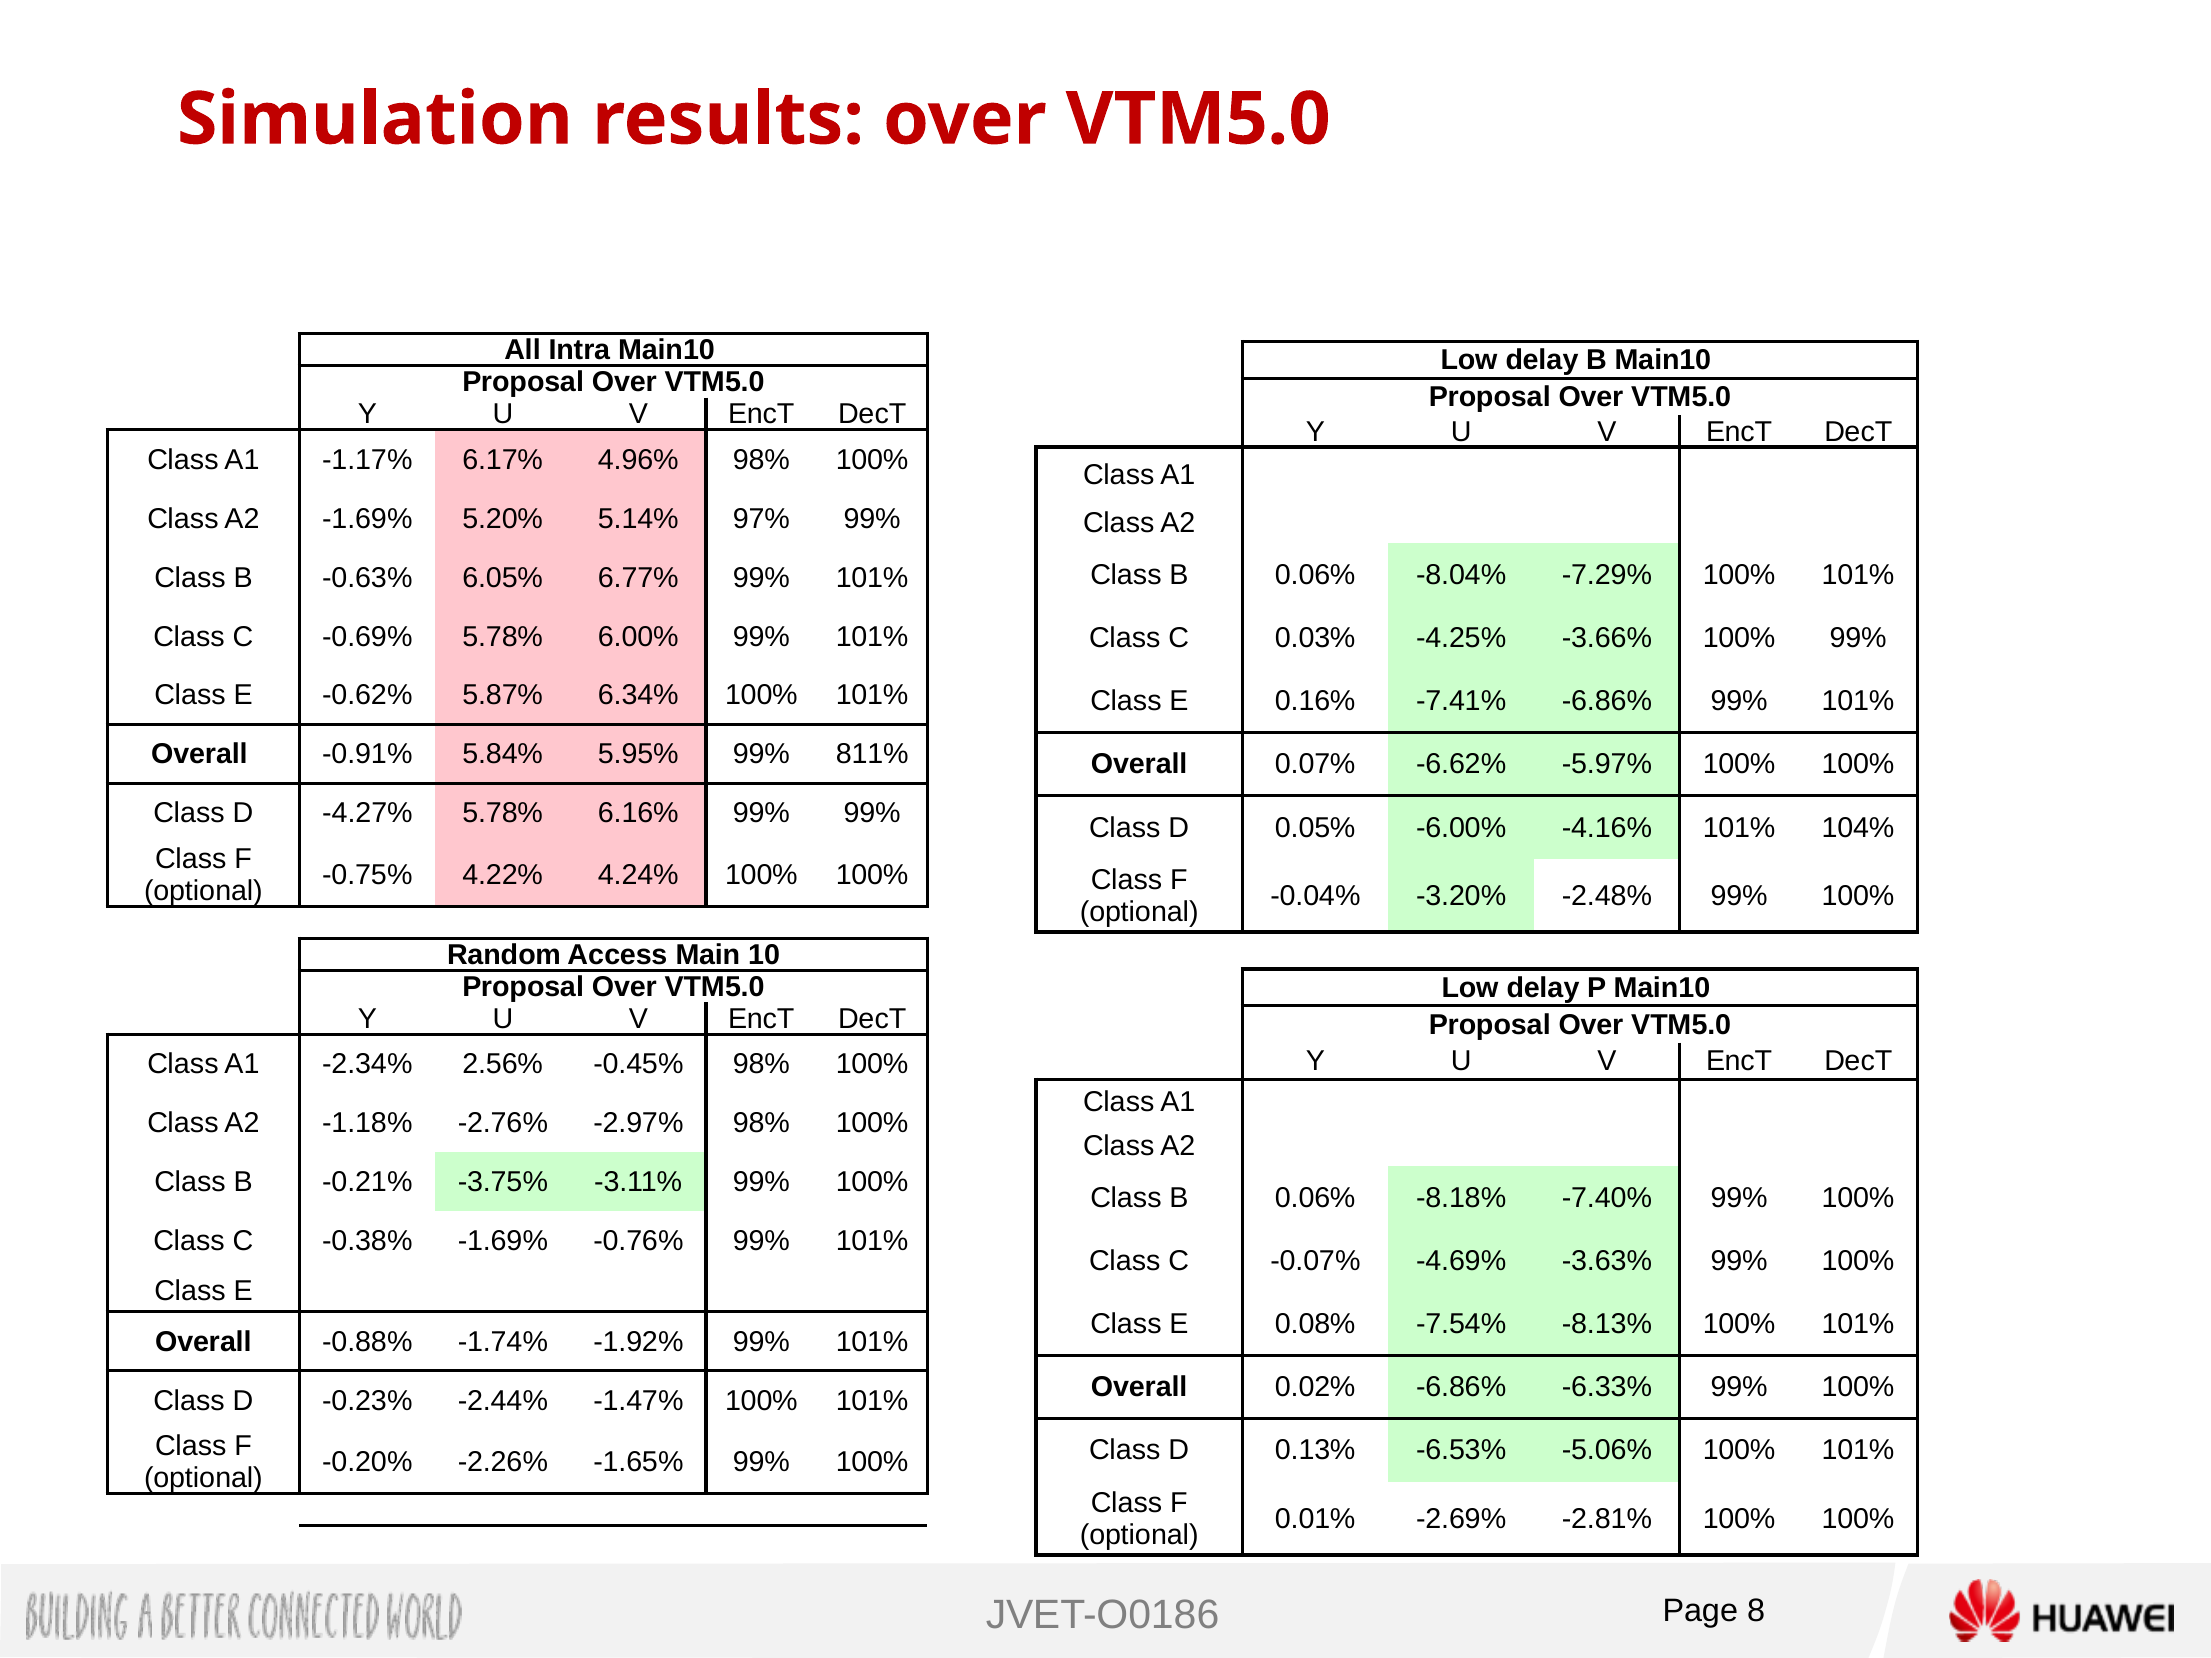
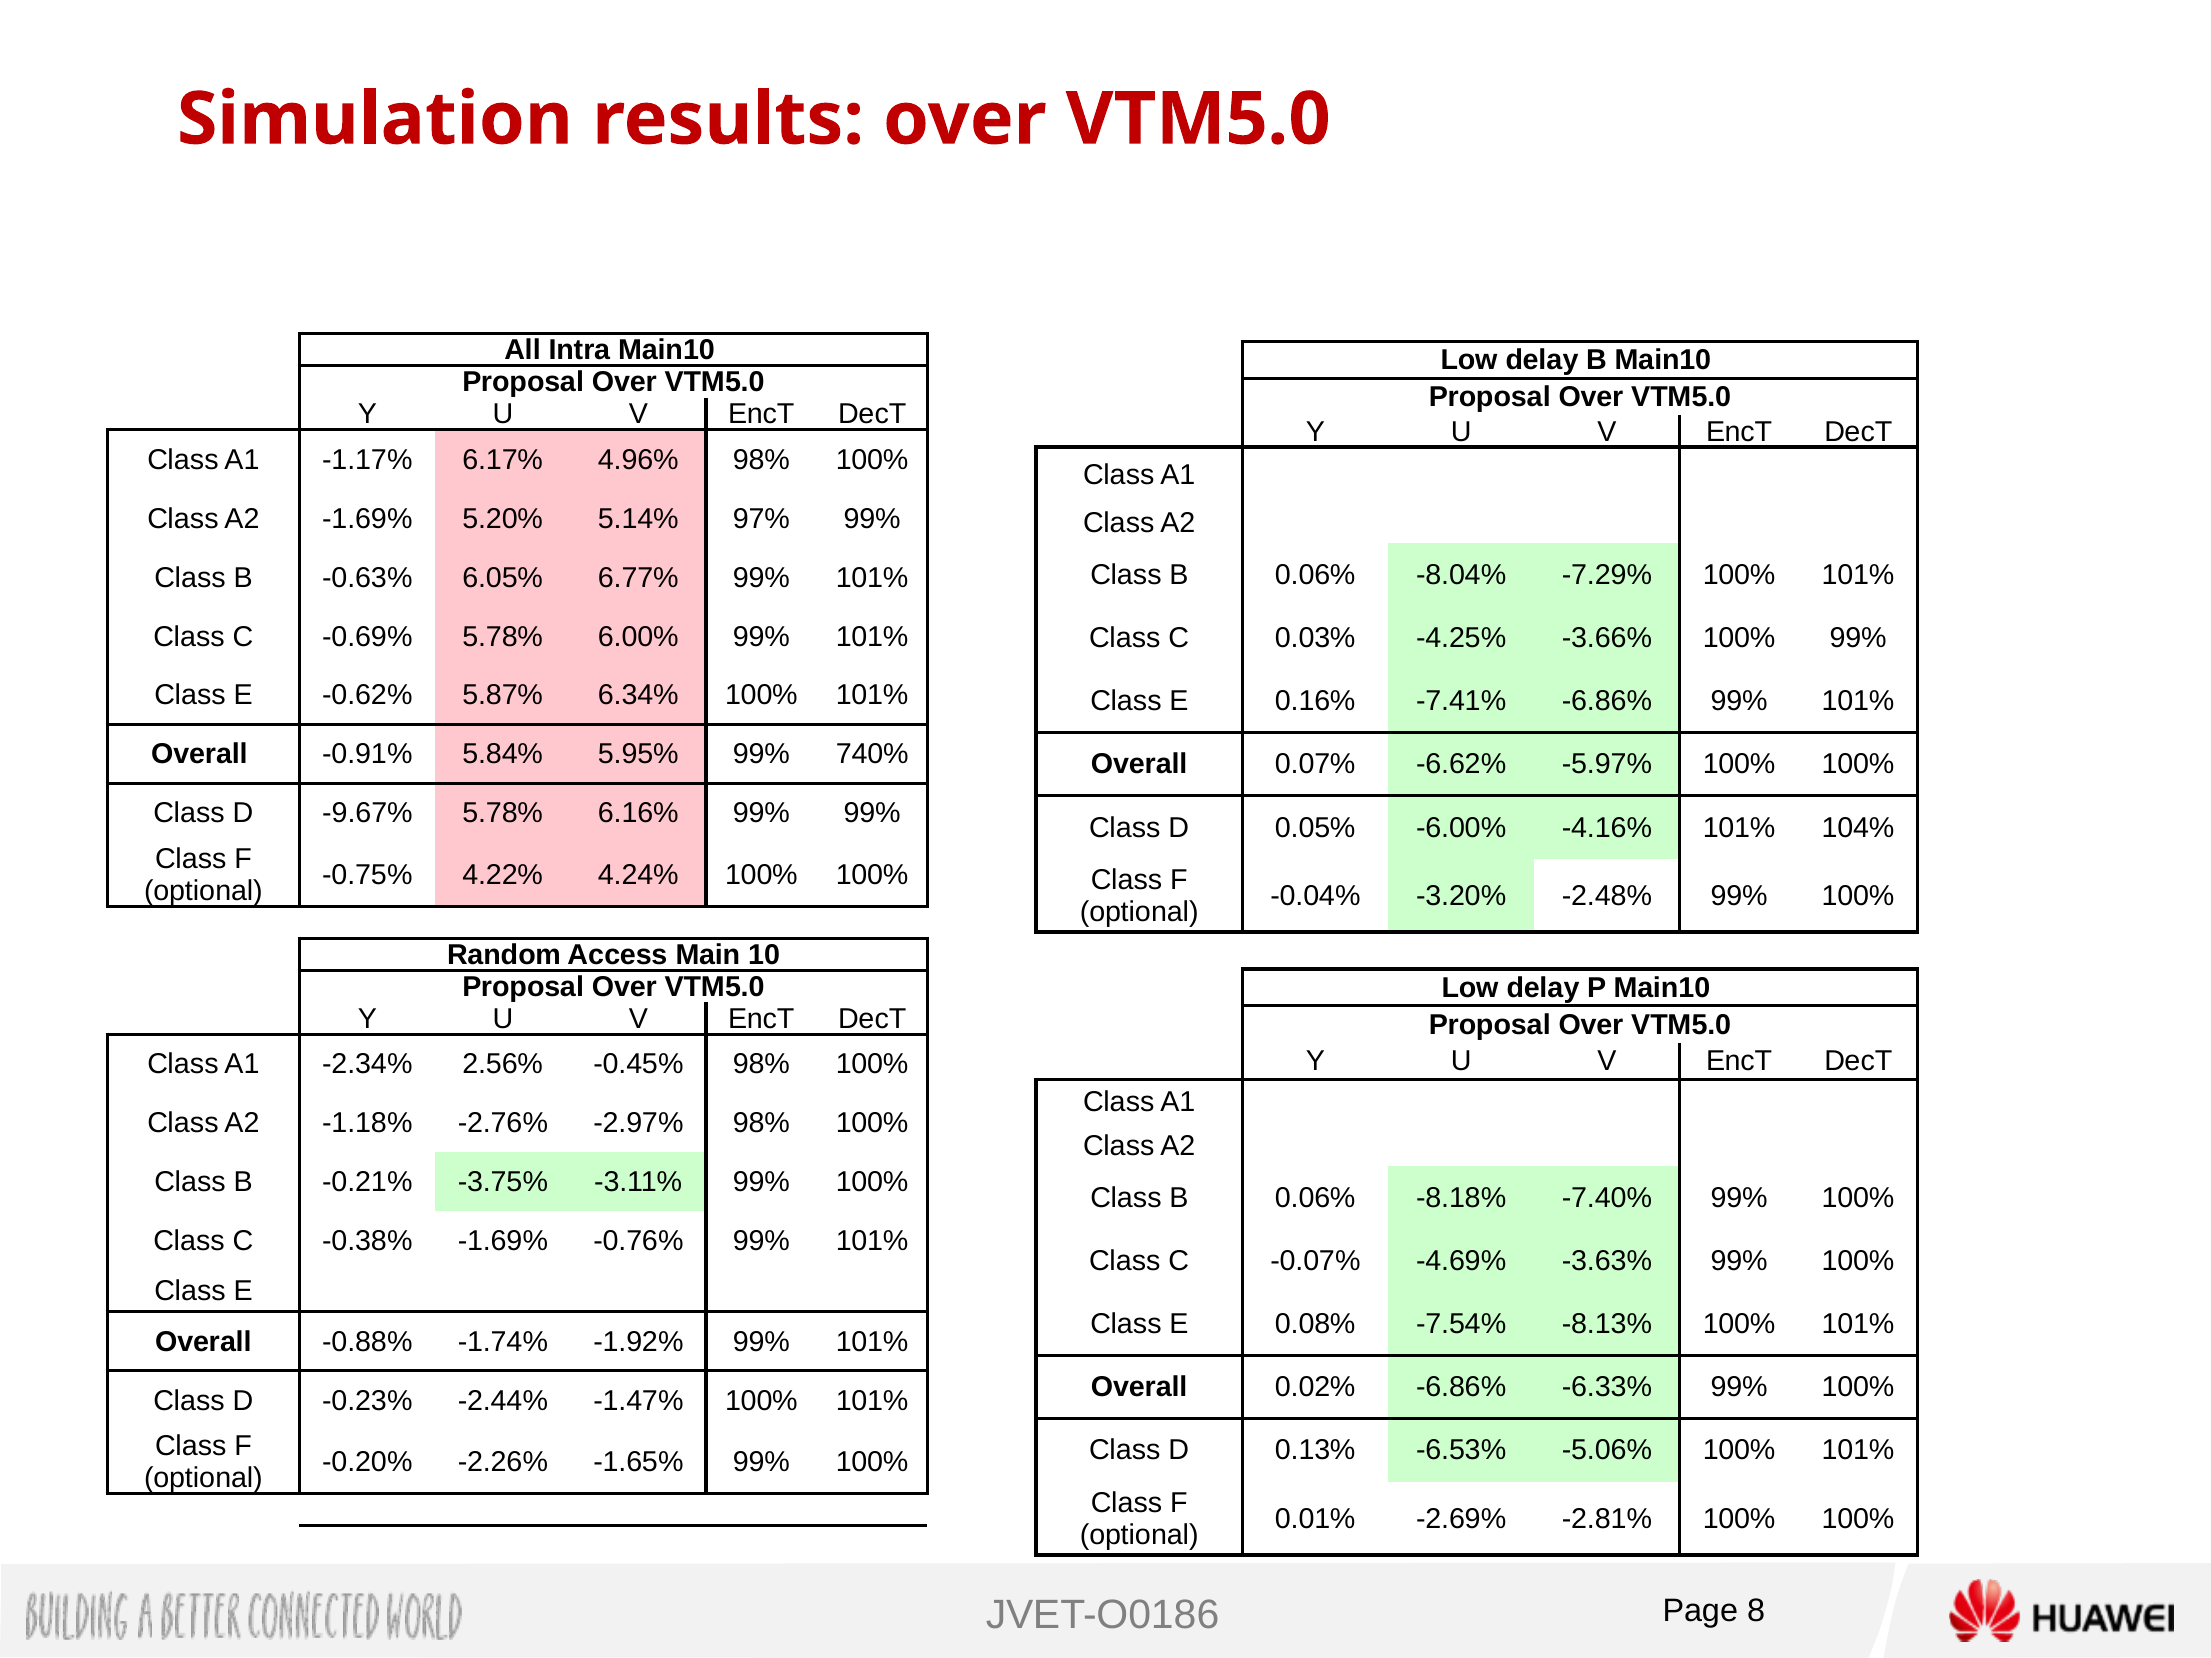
811%: 811% -> 740% (872, 755)
-4.27%: -4.27% -> -9.67% (367, 814)
